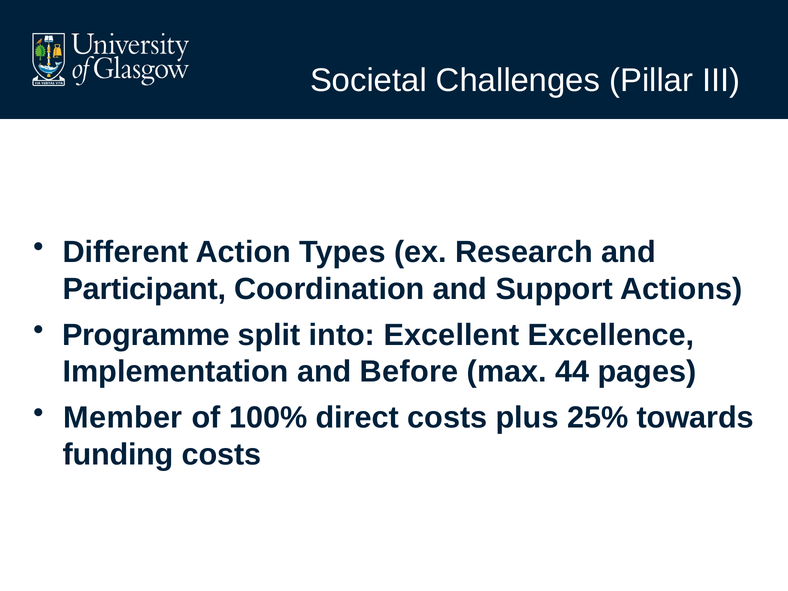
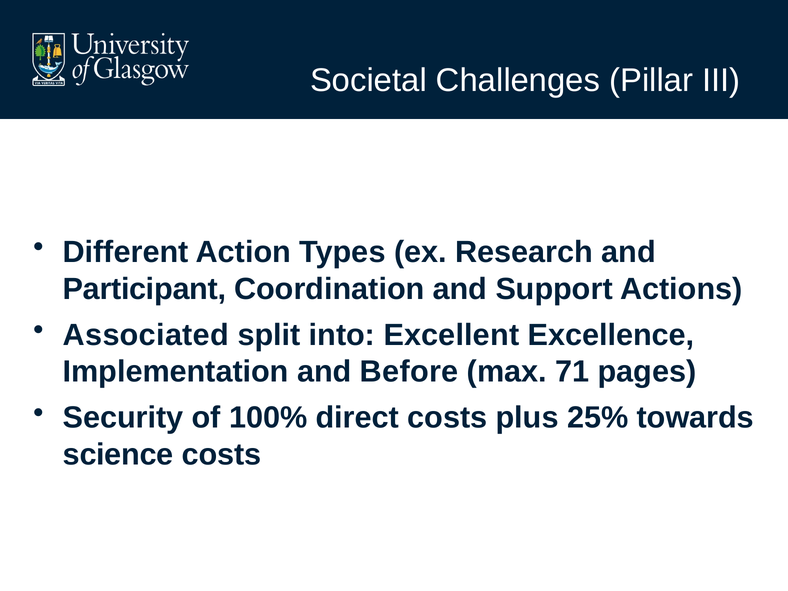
Programme: Programme -> Associated (146, 335)
44: 44 -> 71 (572, 372)
Member: Member -> Security (123, 418)
funding: funding -> science (118, 455)
